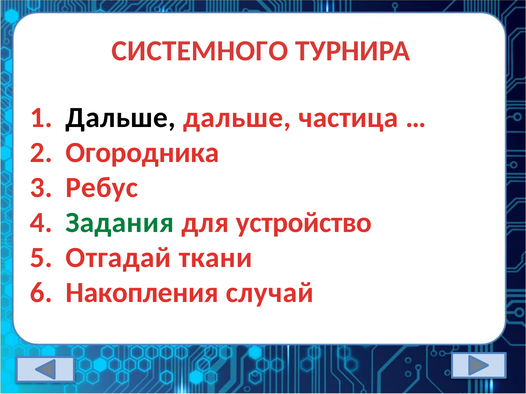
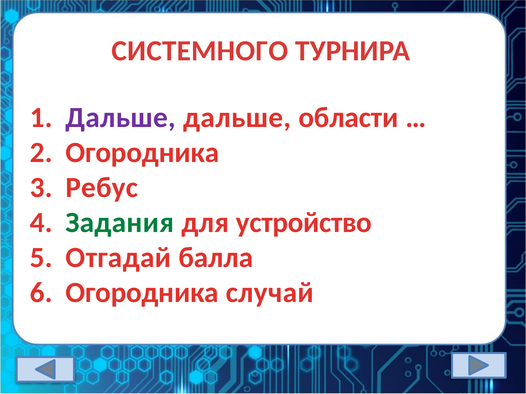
Дальше colour: black -> purple (121, 118)
частица: частица -> области (348, 118)
ткани: ткани -> балла (216, 258)
Накопления: Накопления -> Огородника (142, 293)
